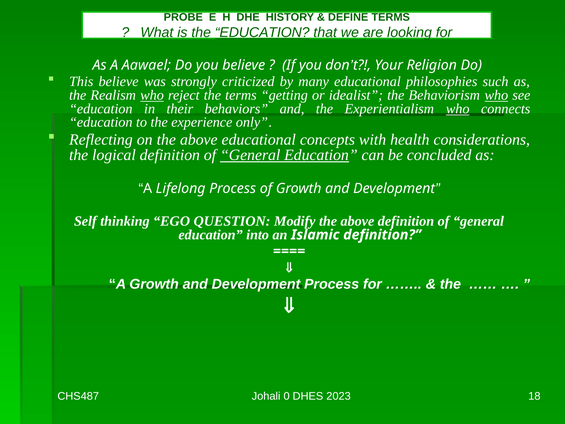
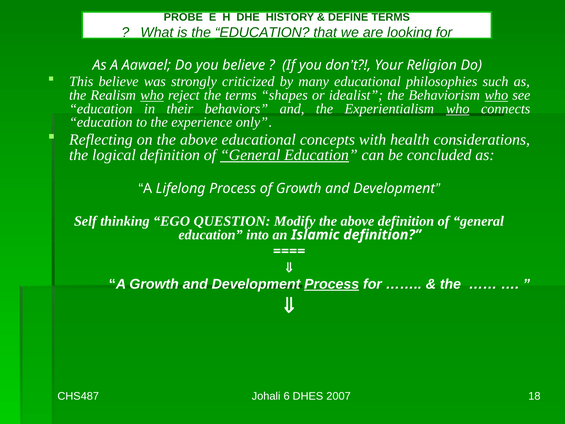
getting: getting -> shapes (284, 95)
Process underline: none -> present (332, 284)
0: 0 -> 6 (287, 396)
2023: 2023 -> 2007 (339, 396)
